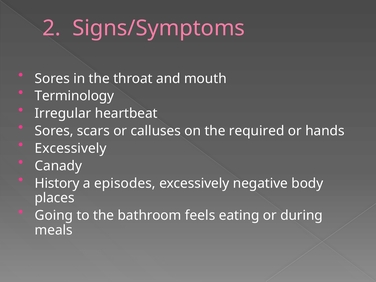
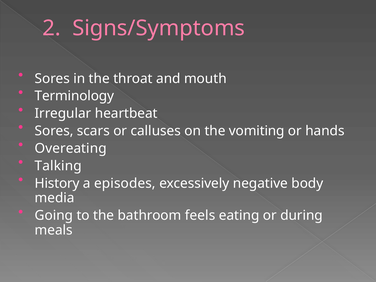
required: required -> vomiting (257, 131)
Excessively: Excessively -> Overeating (71, 148)
Canady: Canady -> Talking (58, 166)
places: places -> media (55, 198)
